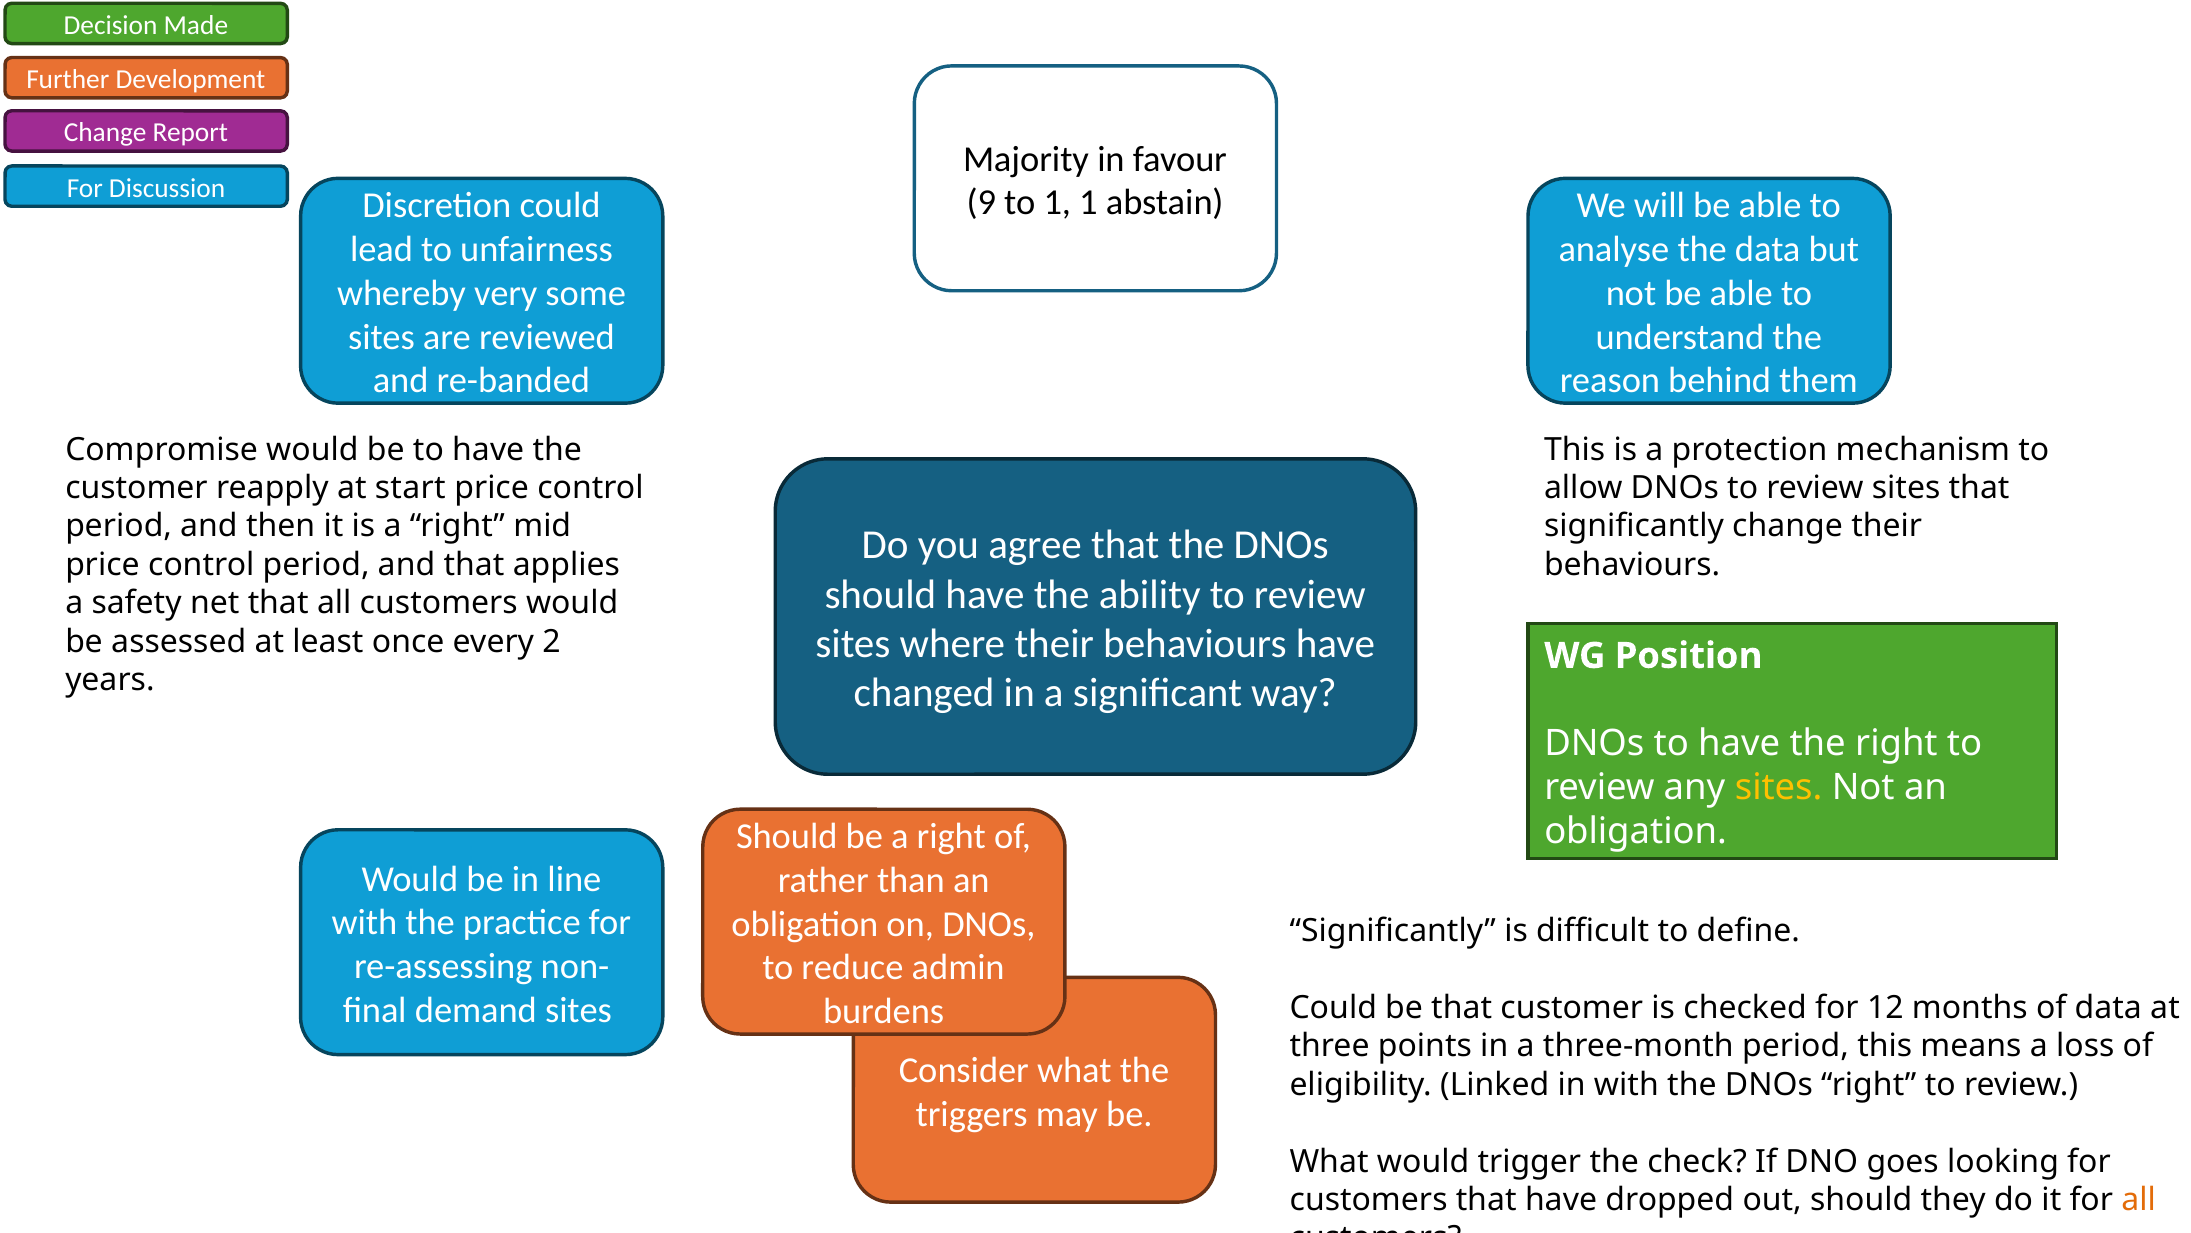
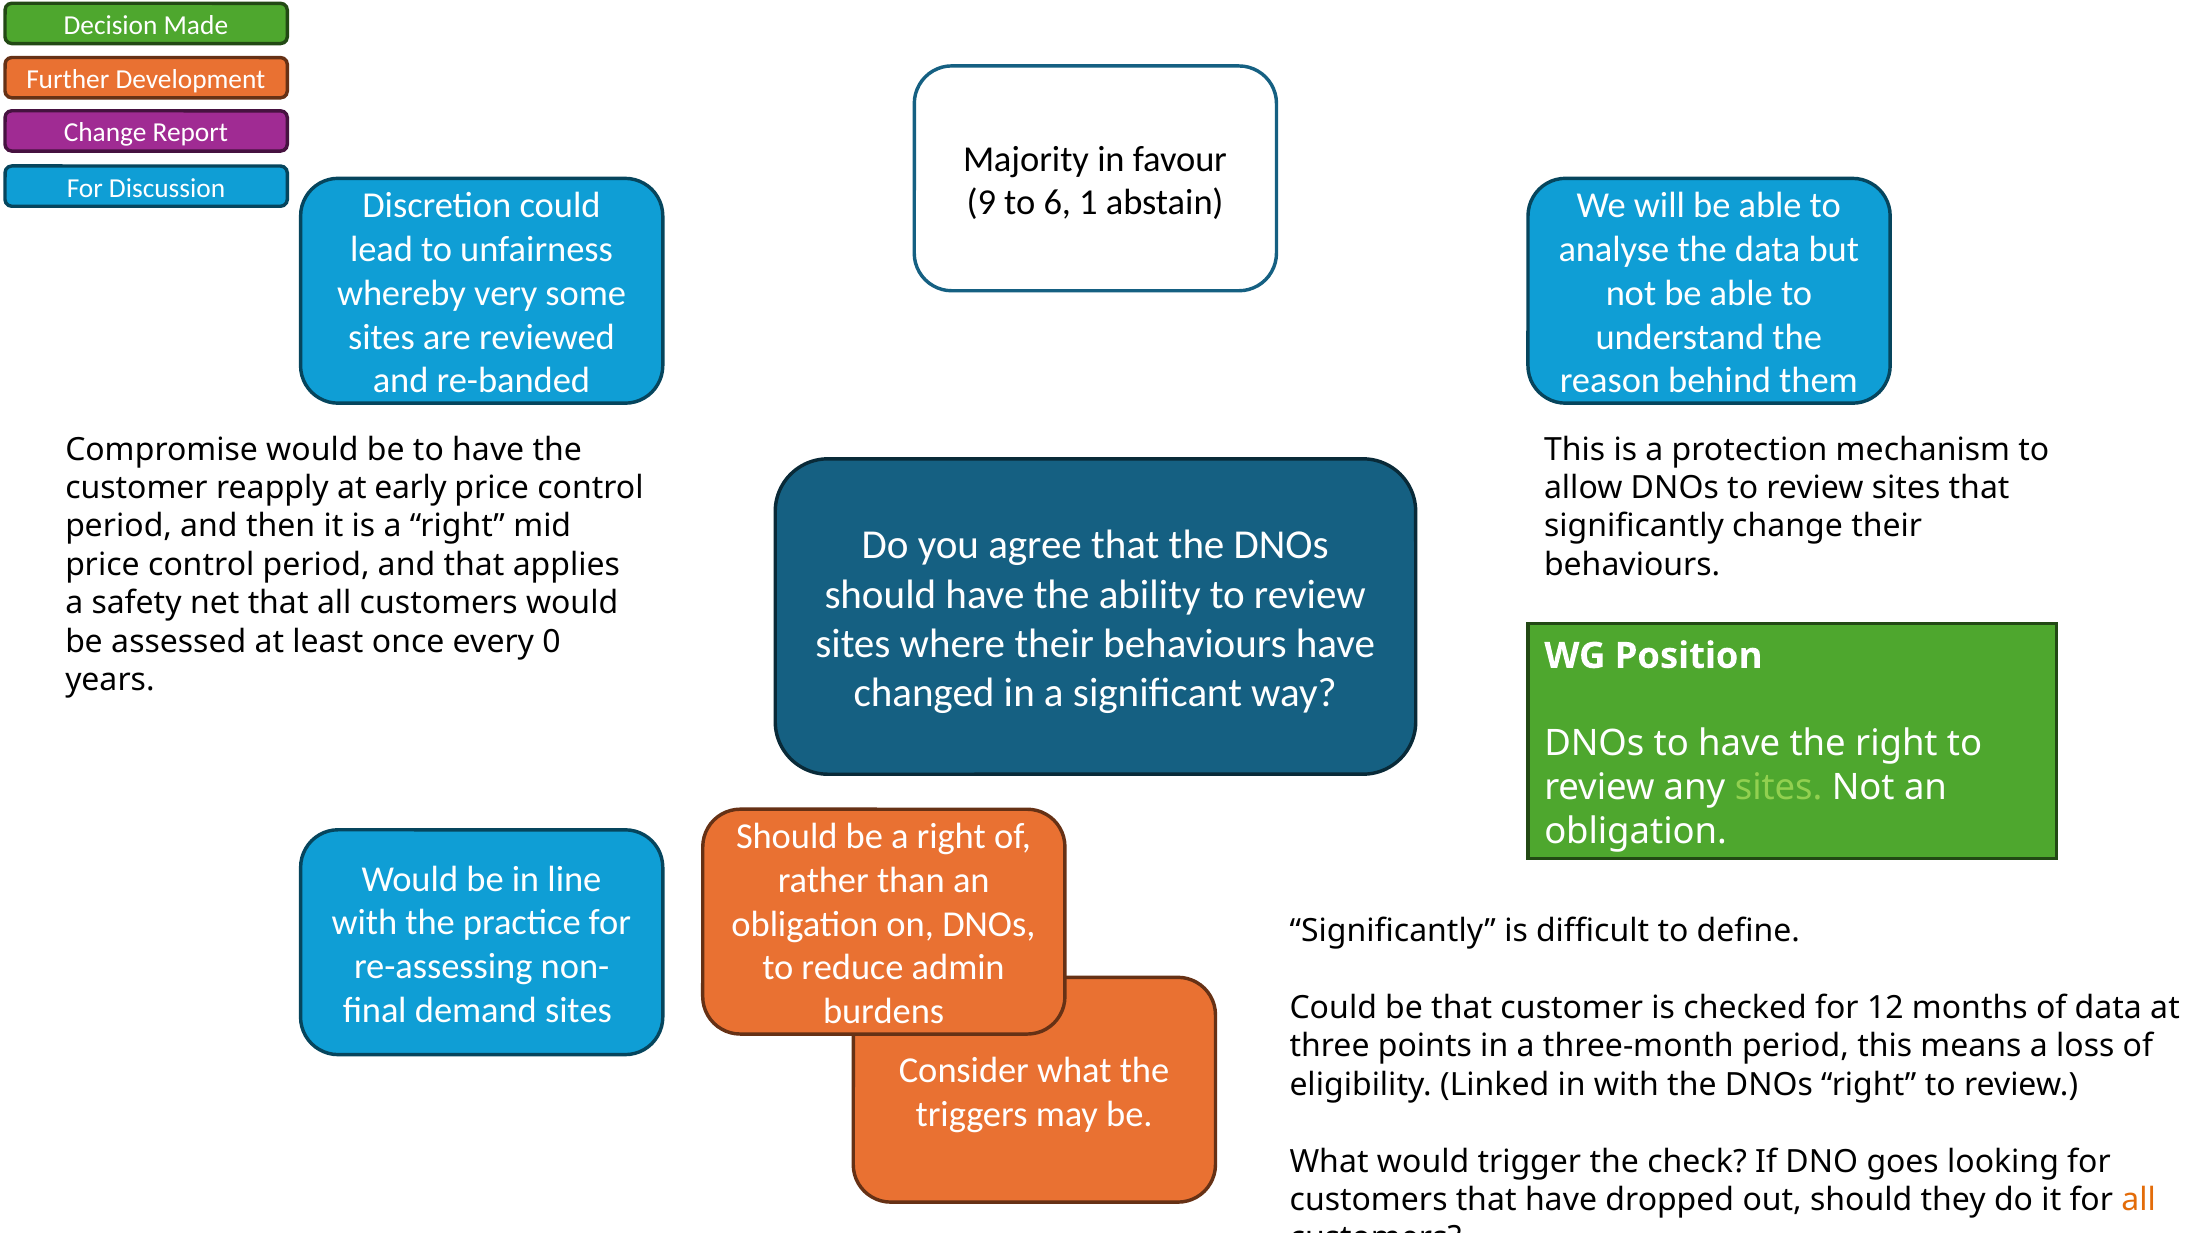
to 1: 1 -> 6 (1057, 203)
start: start -> early (411, 488)
2: 2 -> 0 (551, 641)
sites colour: yellow -> light green (1779, 787)
